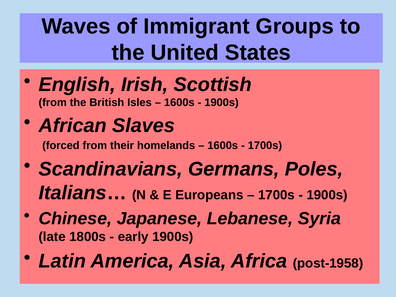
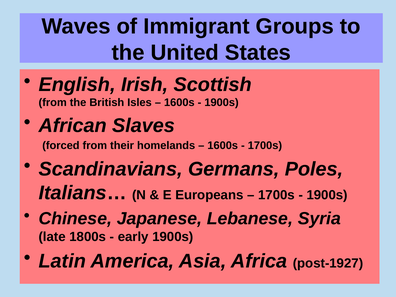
post-1958: post-1958 -> post-1927 (328, 263)
